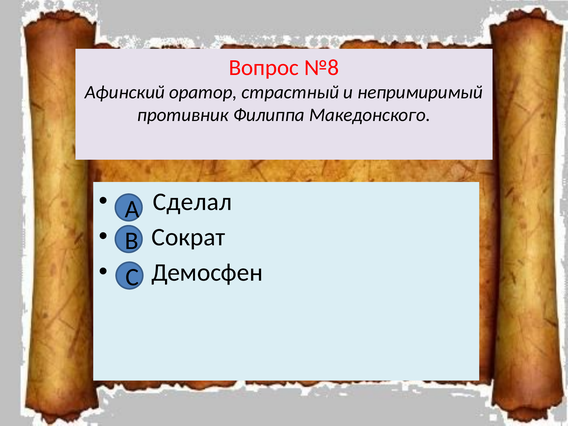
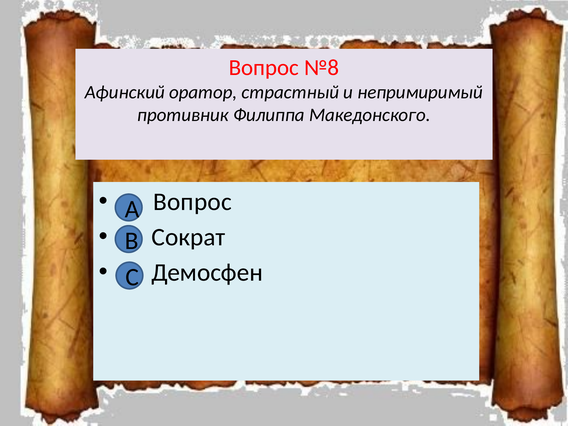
Сделал: Сделал -> Вопрос (192, 202)
